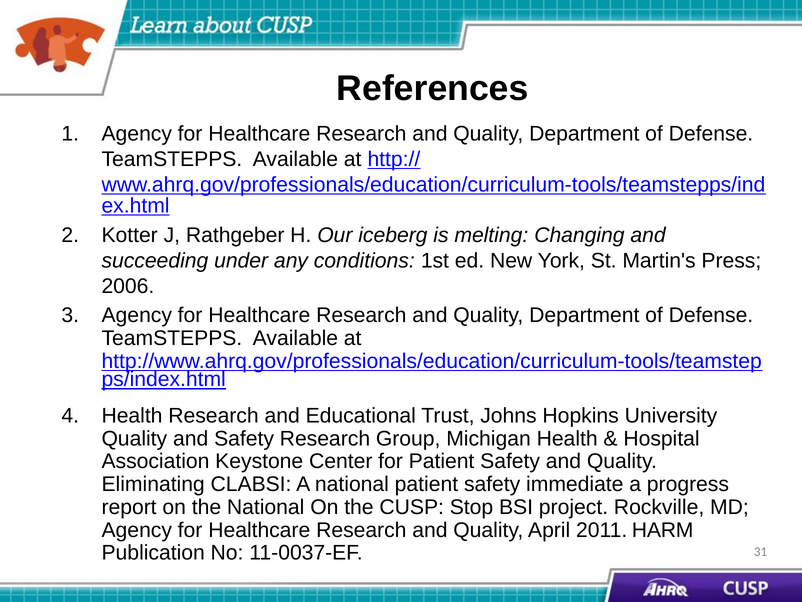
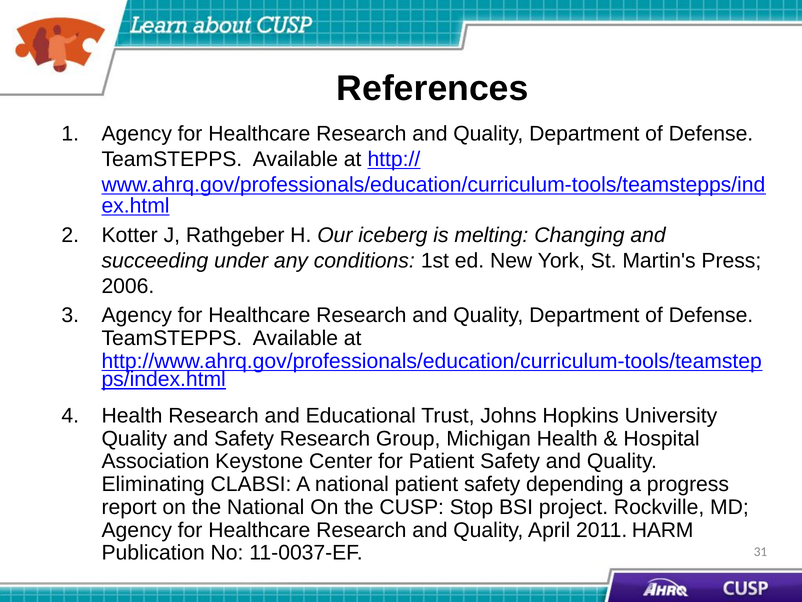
immediate: immediate -> depending (575, 484)
